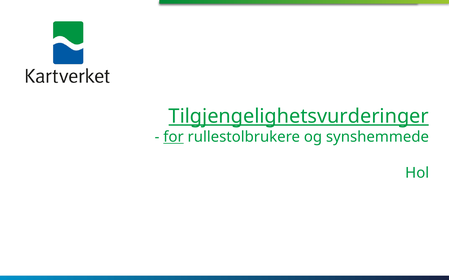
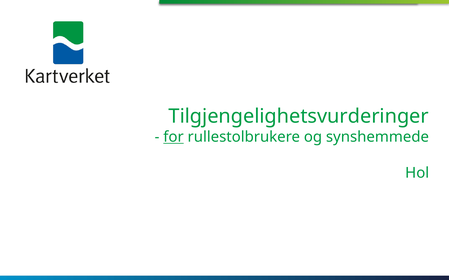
Tilgjengelighetsvurderinger underline: present -> none (299, 117)
